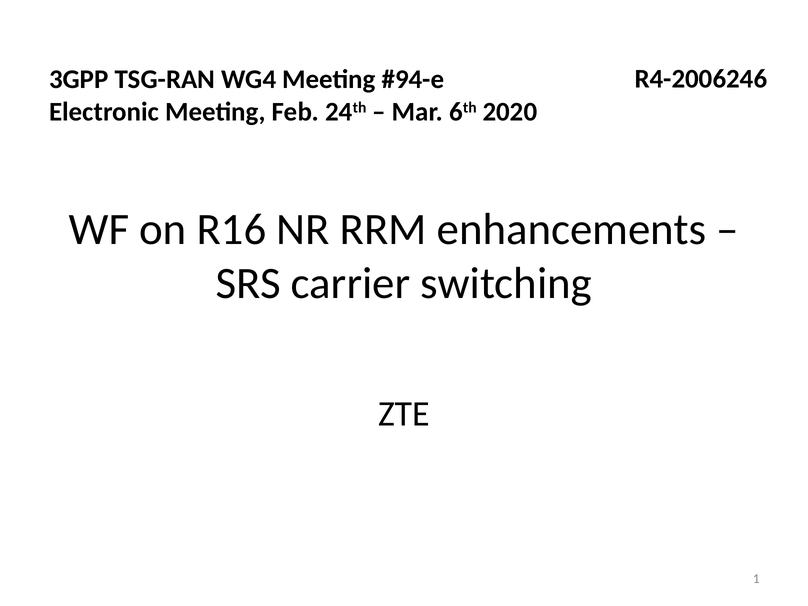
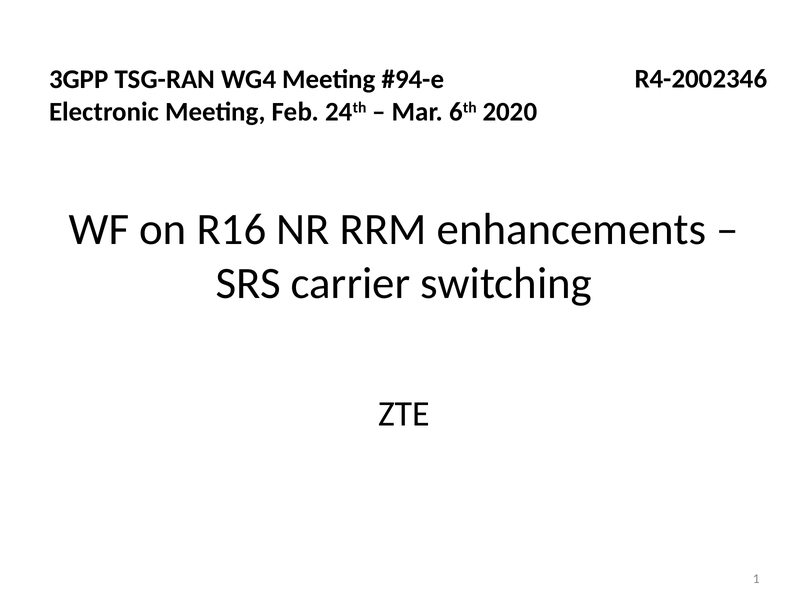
R4-2006246: R4-2006246 -> R4-2002346 (701, 79)
